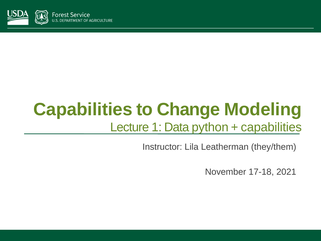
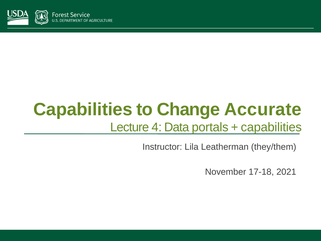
Modeling: Modeling -> Accurate (263, 109)
1: 1 -> 4 (157, 127)
python: python -> portals (210, 127)
